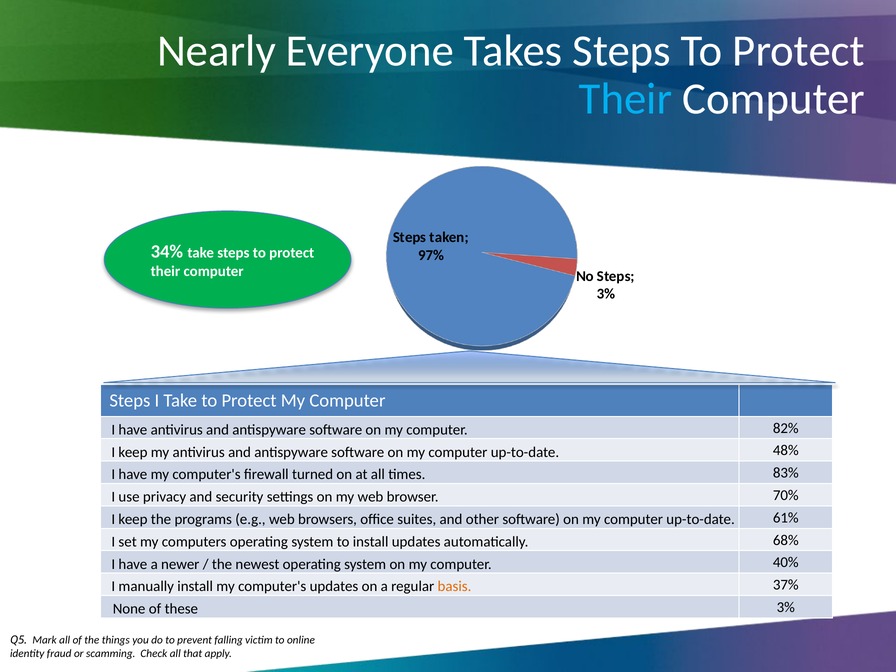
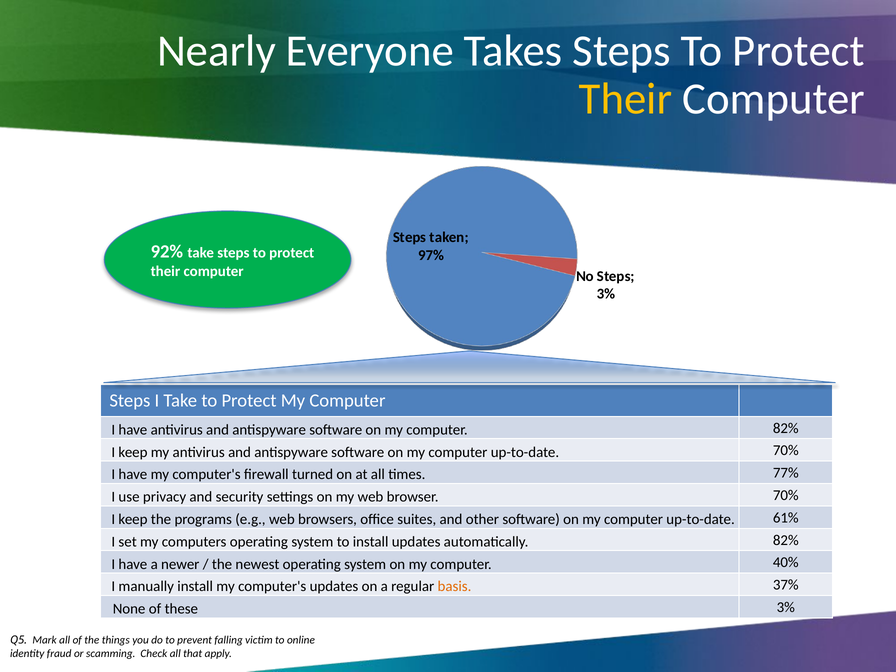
Their colour: light blue -> yellow (625, 99)
34%: 34% -> 92% (167, 252)
up-to-date 48%: 48% -> 70% (786, 450)
83%: 83% -> 77% (786, 473)
automatically 68%: 68% -> 82% (786, 540)
